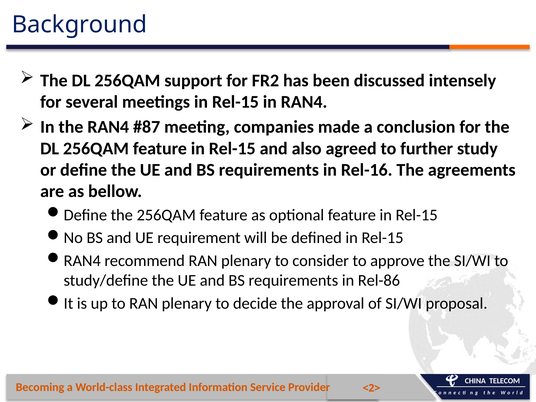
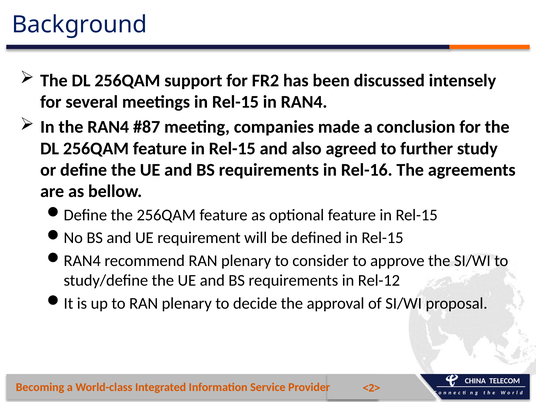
Rel-86: Rel-86 -> Rel-12 (379, 280)
